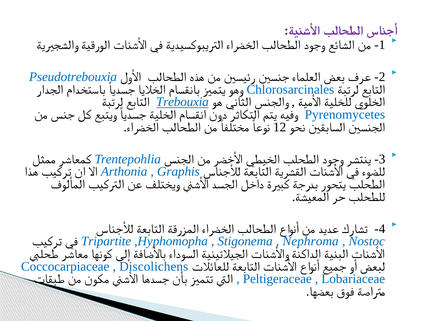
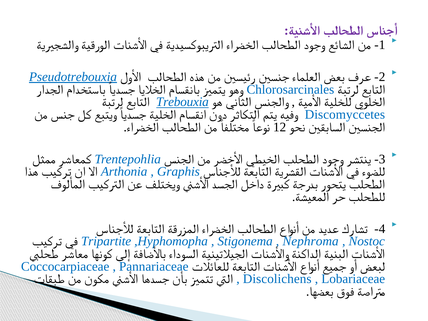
Pseudotrebouxia underline: none -> present (73, 77)
Pyrenomycetes: Pyrenomycetes -> Discomyccetes (345, 115)
Discolichens: Discolichens -> Pannariaceae (154, 266)
Peltigeraceae: Peltigeraceae -> Discolichens (277, 279)
